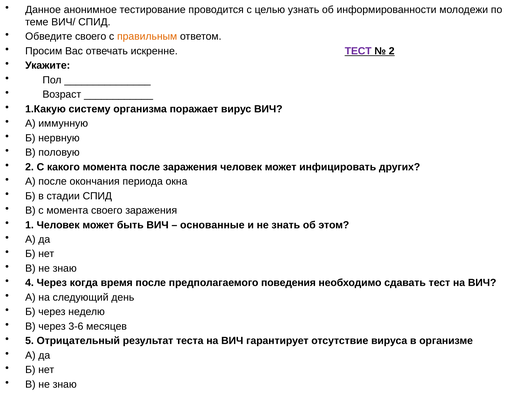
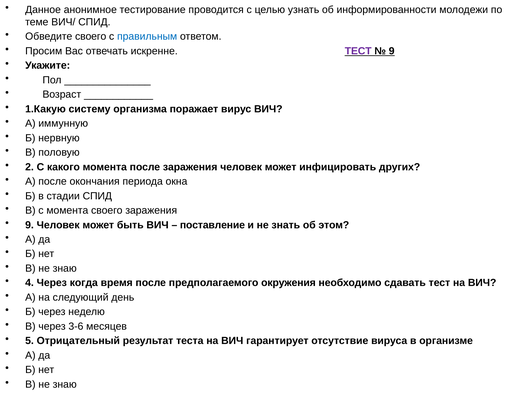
правильным colour: orange -> blue (147, 36)
2: 2 -> 9 (392, 51)
1: 1 -> 9 (30, 225)
основанные: основанные -> поставление (212, 225)
поведения: поведения -> окружения (288, 282)
